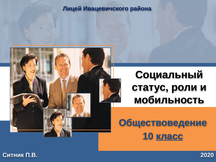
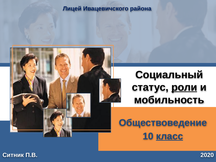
роли underline: none -> present (184, 87)
